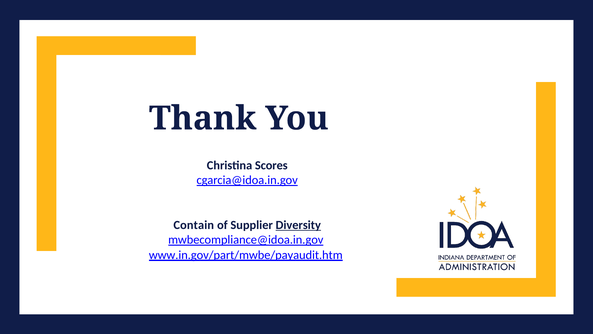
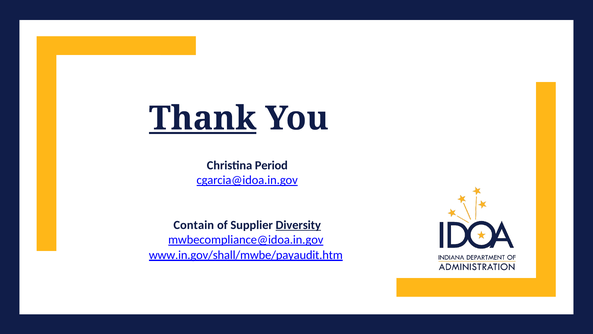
Thank underline: none -> present (203, 118)
Scores: Scores -> Period (271, 165)
www.in.gov/part/mwbe/payaudit.htm: www.in.gov/part/mwbe/payaudit.htm -> www.in.gov/shall/mwbe/payaudit.htm (246, 255)
